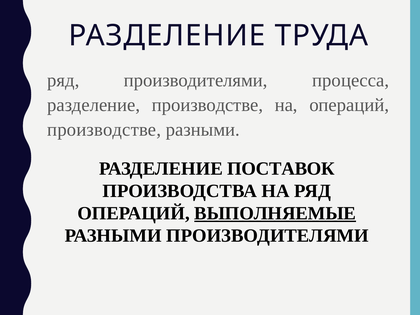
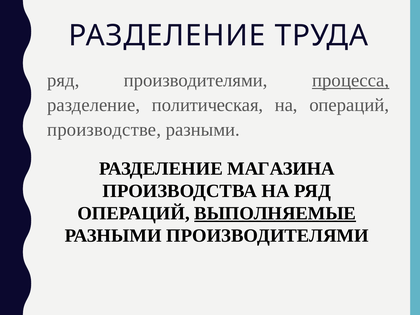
процесса underline: none -> present (351, 80)
разделение производстве: производстве -> политическая (208, 105)
ПОСТАВОК: ПОСТАВОК -> МАГАЗИНА (281, 169)
